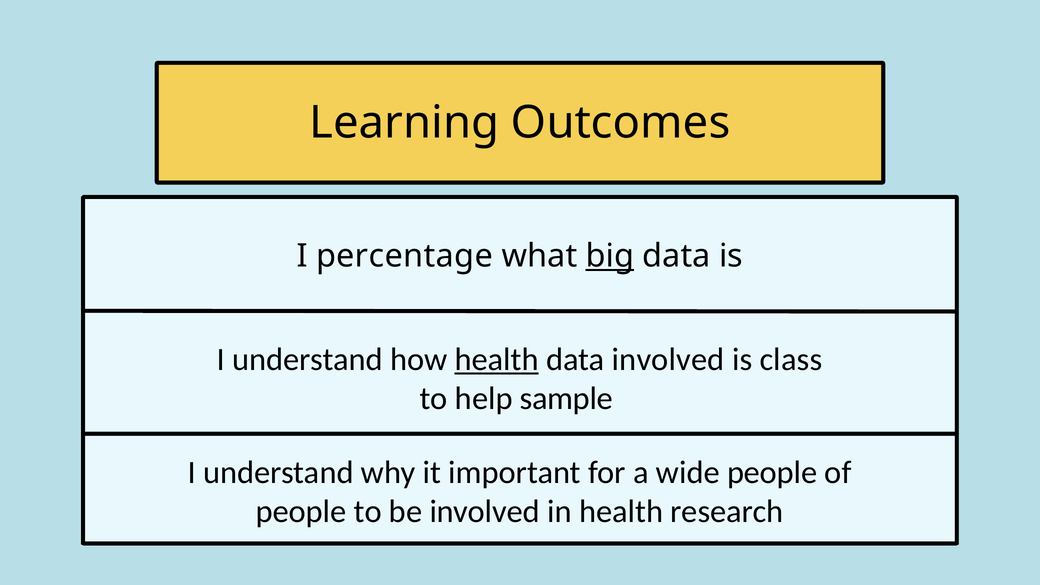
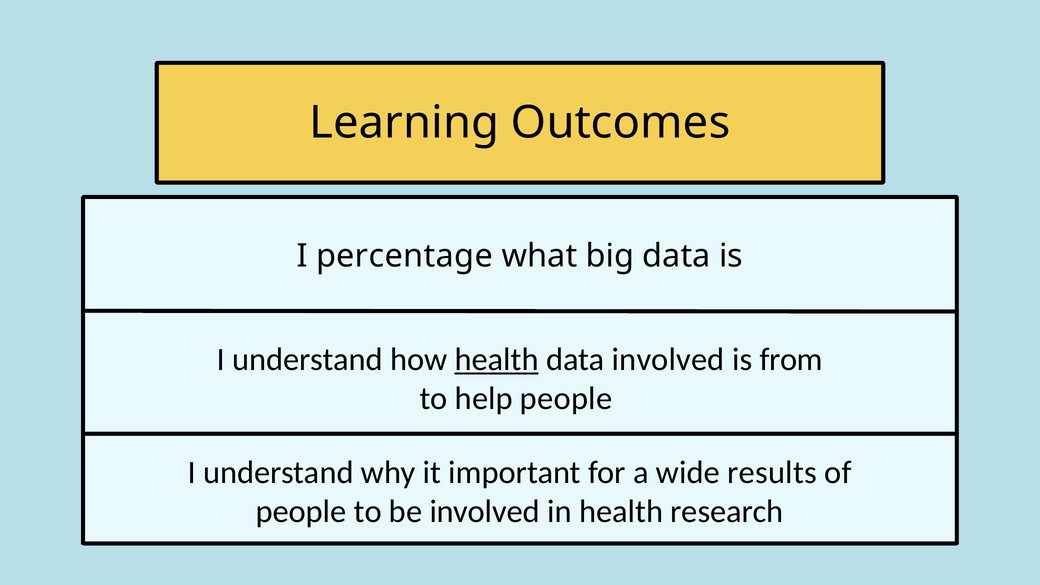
big underline: present -> none (610, 256)
class: class -> from (791, 359)
help sample: sample -> people (566, 398)
wide people: people -> results (772, 472)
